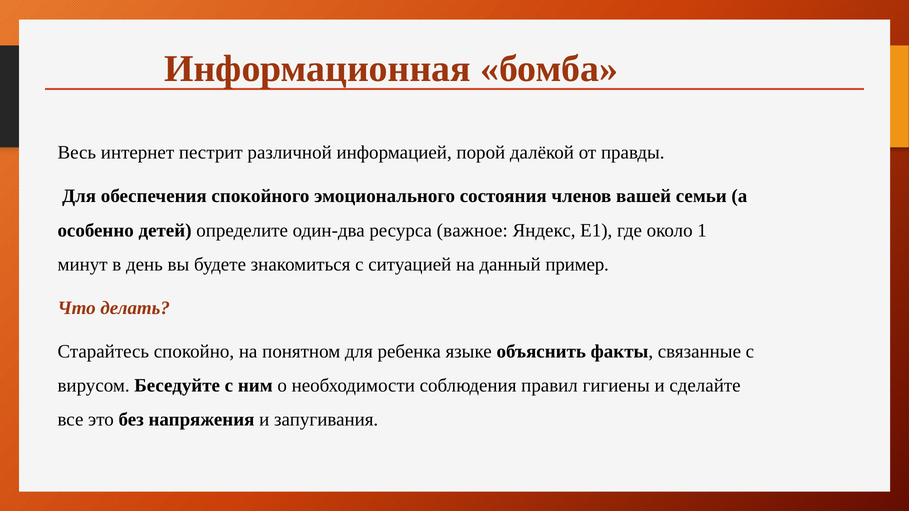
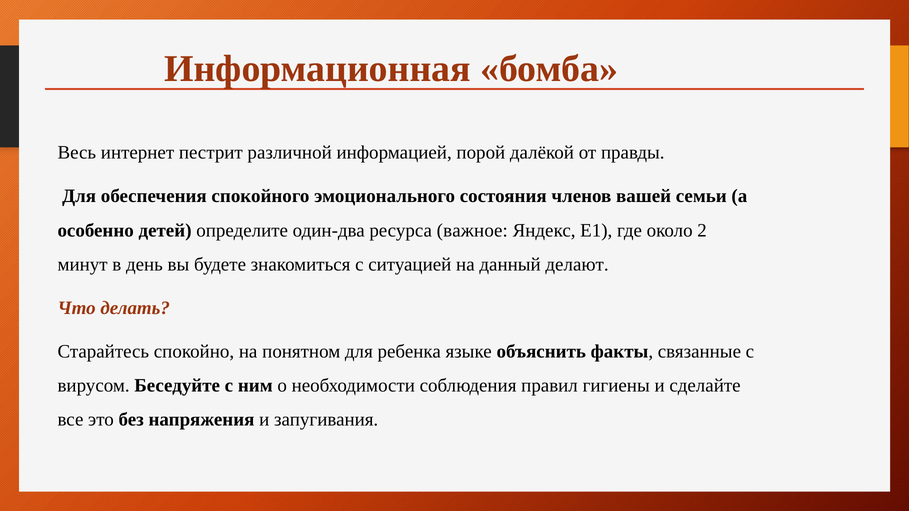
1: 1 -> 2 (702, 230)
пример: пример -> делают (577, 265)
